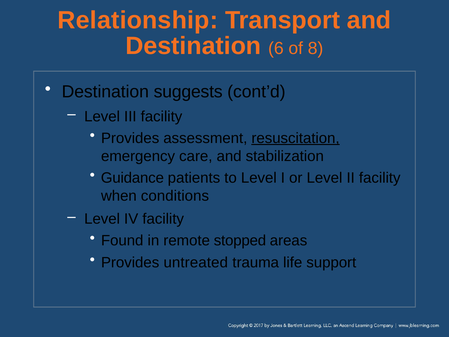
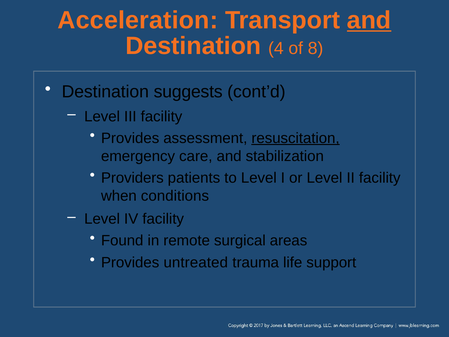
Relationship: Relationship -> Acceleration (138, 20)
and underline: none -> present (369, 20)
6: 6 -> 4 (276, 48)
Guidance: Guidance -> Providers (132, 178)
stopped: stopped -> surgical (240, 241)
